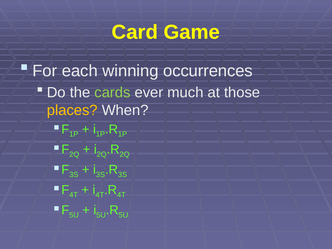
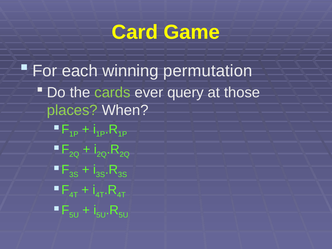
occurrences: occurrences -> permutation (208, 71)
much: much -> query (186, 92)
places colour: yellow -> light green (72, 110)
